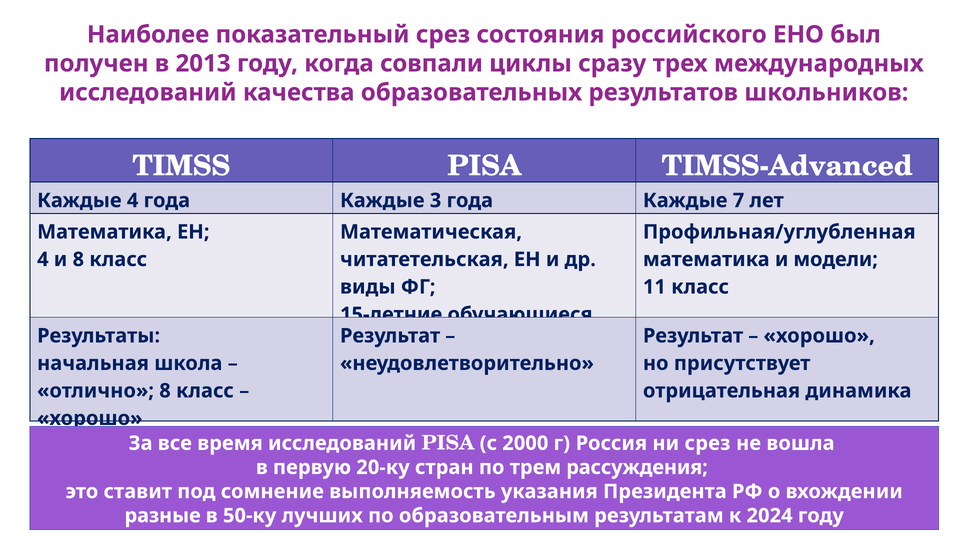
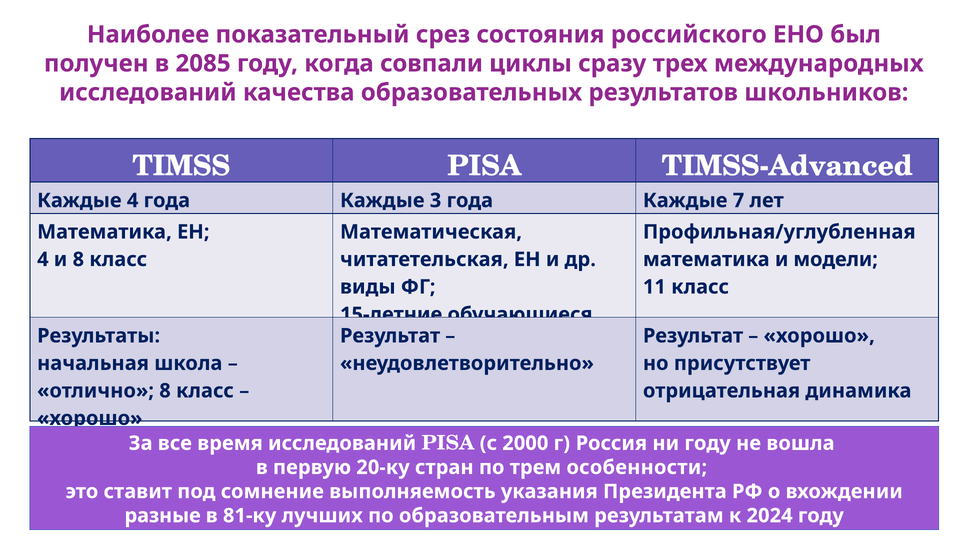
2013: 2013 -> 2085 (203, 63)
ни срез: срез -> году (708, 443)
рассуждения: рассуждения -> особенности (637, 467)
50-ку: 50-ку -> 81-ку (250, 515)
